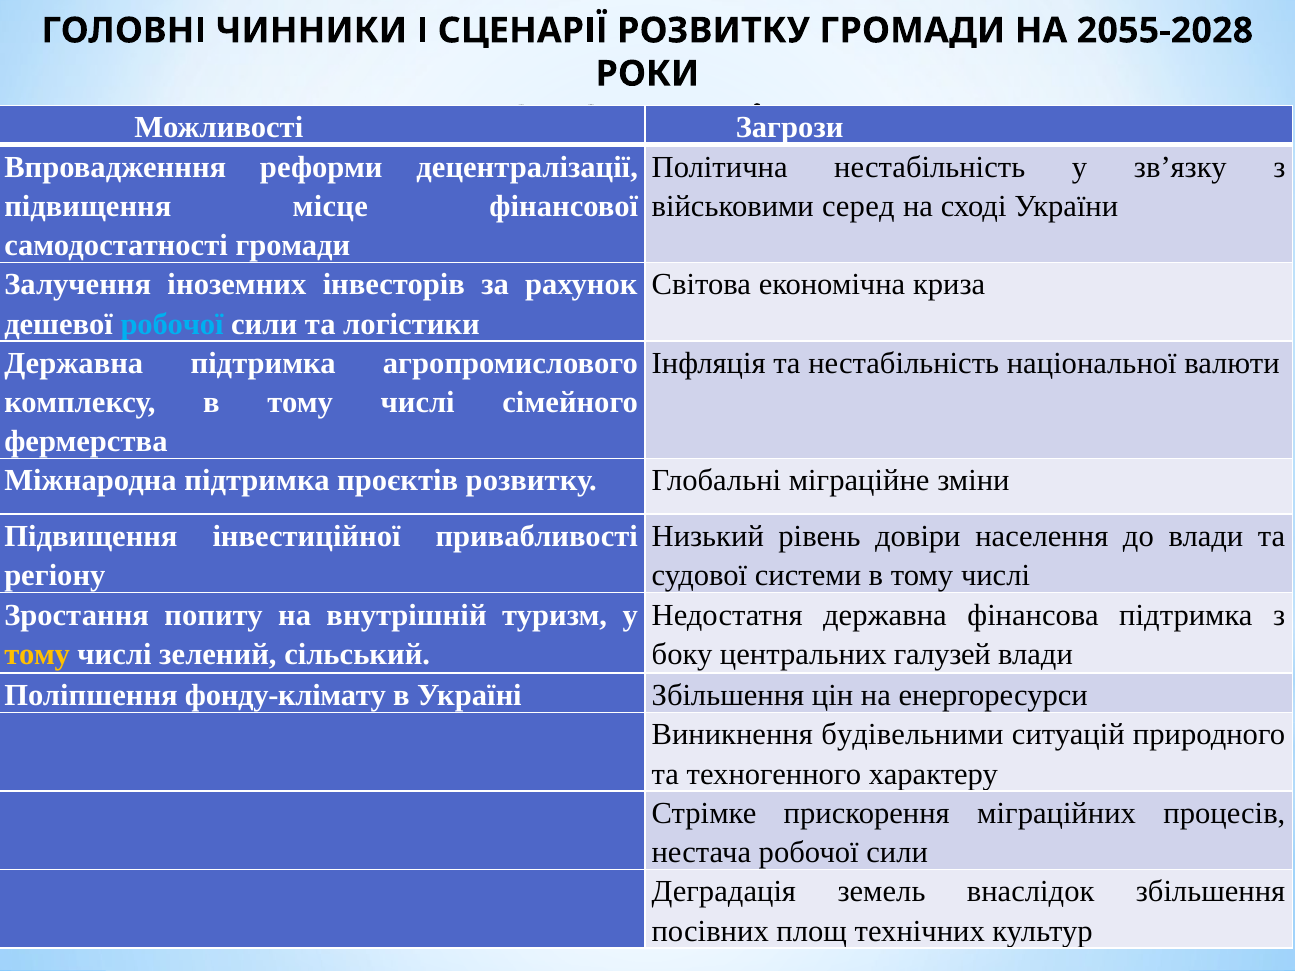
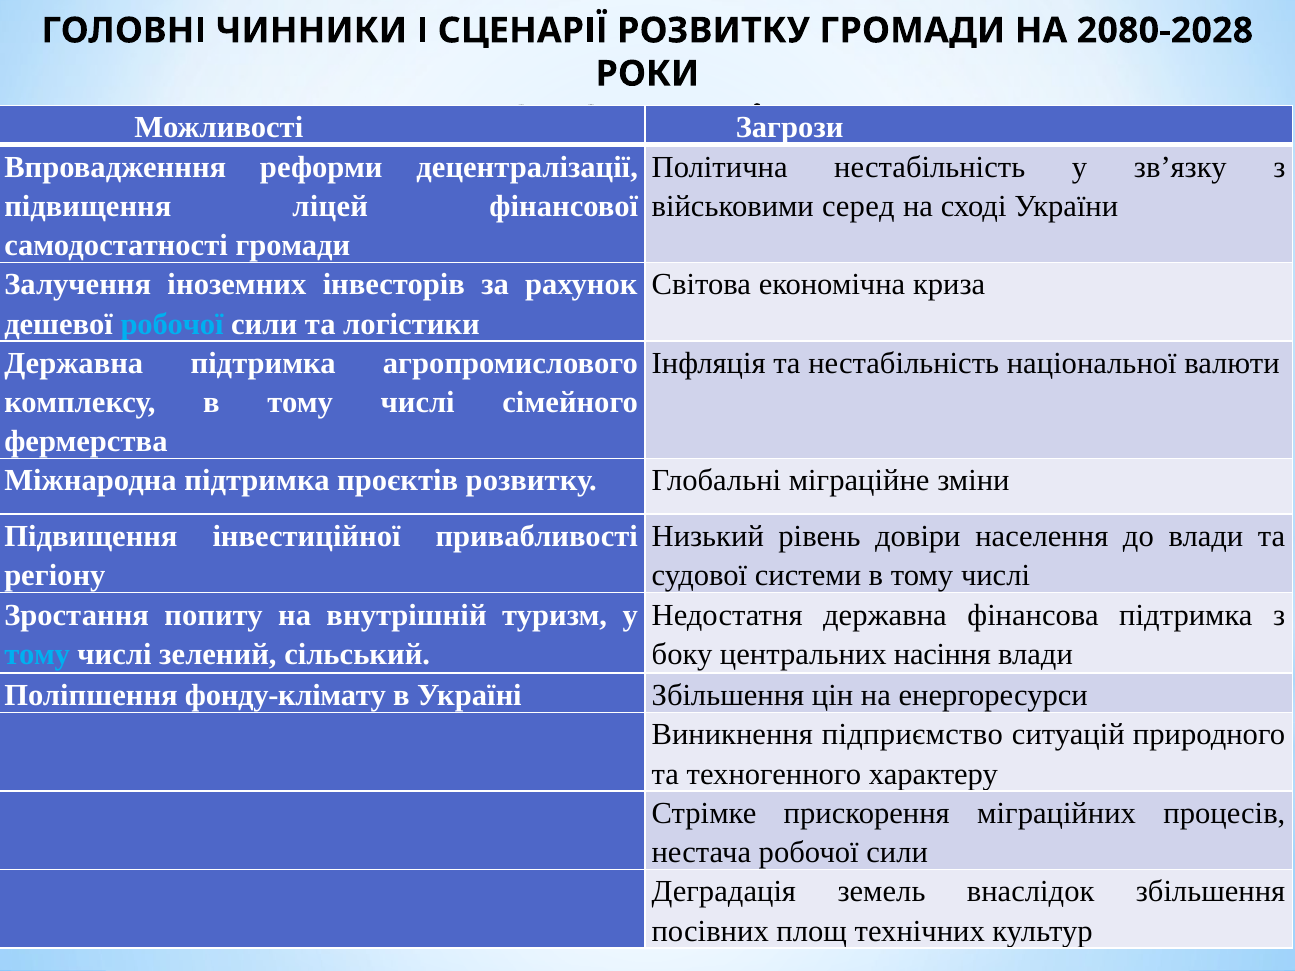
2055-2028: 2055-2028 -> 2080-2028 (1165, 31)
місце: місце -> ліцей (330, 206)
тому colour: yellow -> light blue (37, 654)
галузей: галузей -> насіння (942, 654)
будівельними: будівельними -> підприємство (912, 735)
